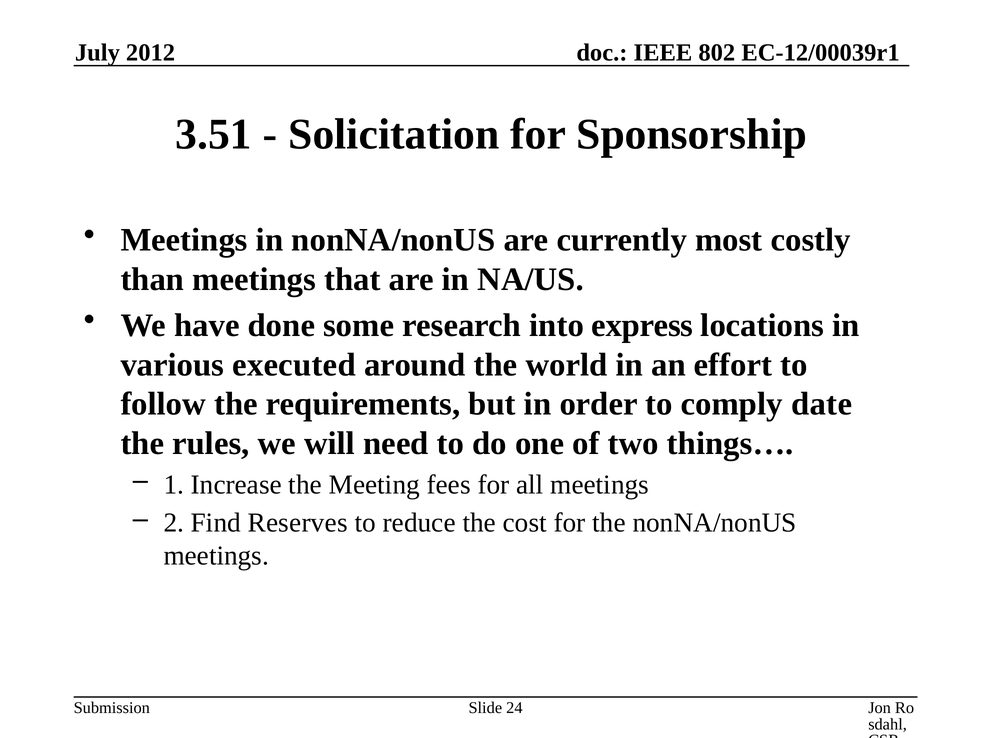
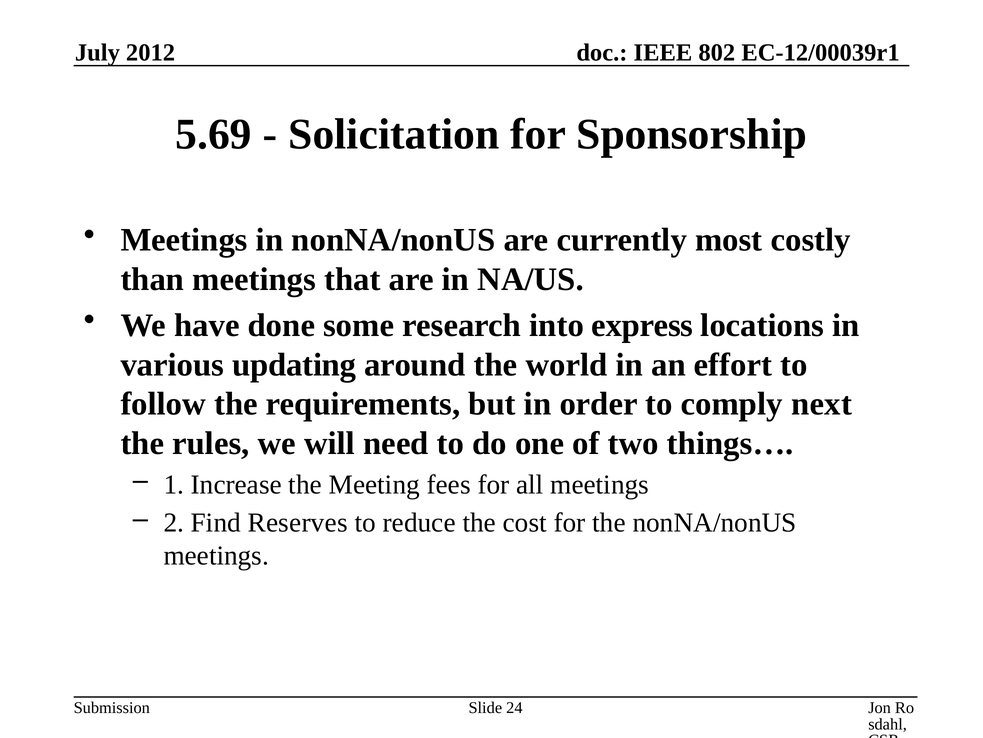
3.51: 3.51 -> 5.69 (214, 134)
executed: executed -> updating (294, 364)
date: date -> next (822, 404)
